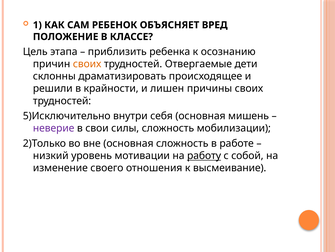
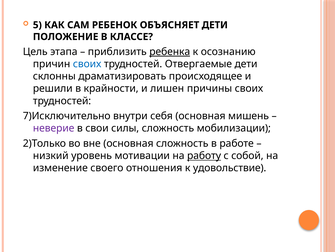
1: 1 -> 5 (37, 25)
ОБЪЯСНЯЕТ ВРЕД: ВРЕД -> ДЕТИ (215, 25)
ребенка underline: none -> present (170, 52)
своих colour: orange -> blue (87, 64)
5)Исключительно: 5)Исключительно -> 7)Исключительно (67, 116)
высмеивание: высмеивание -> удовольствие (230, 168)
